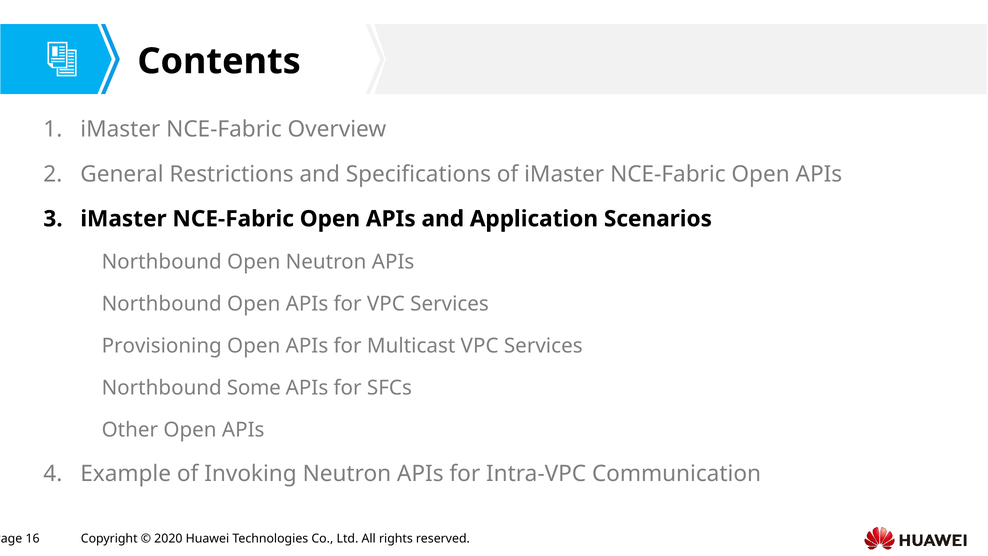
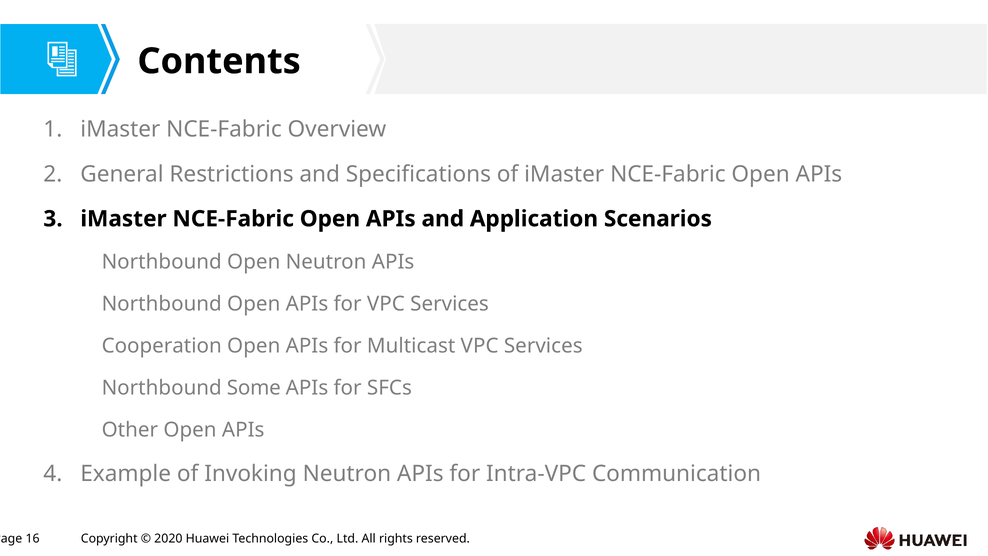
Provisioning: Provisioning -> Cooperation (162, 346)
